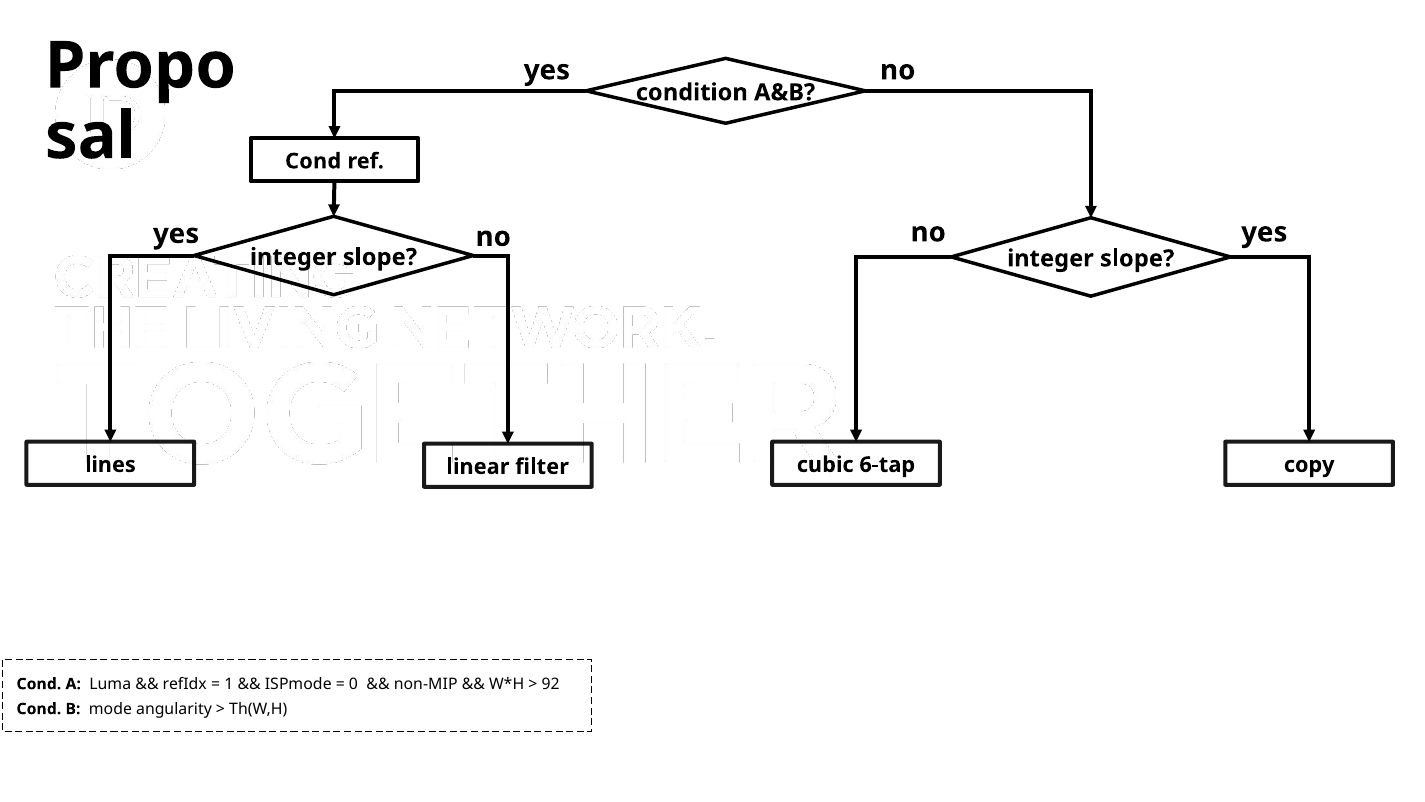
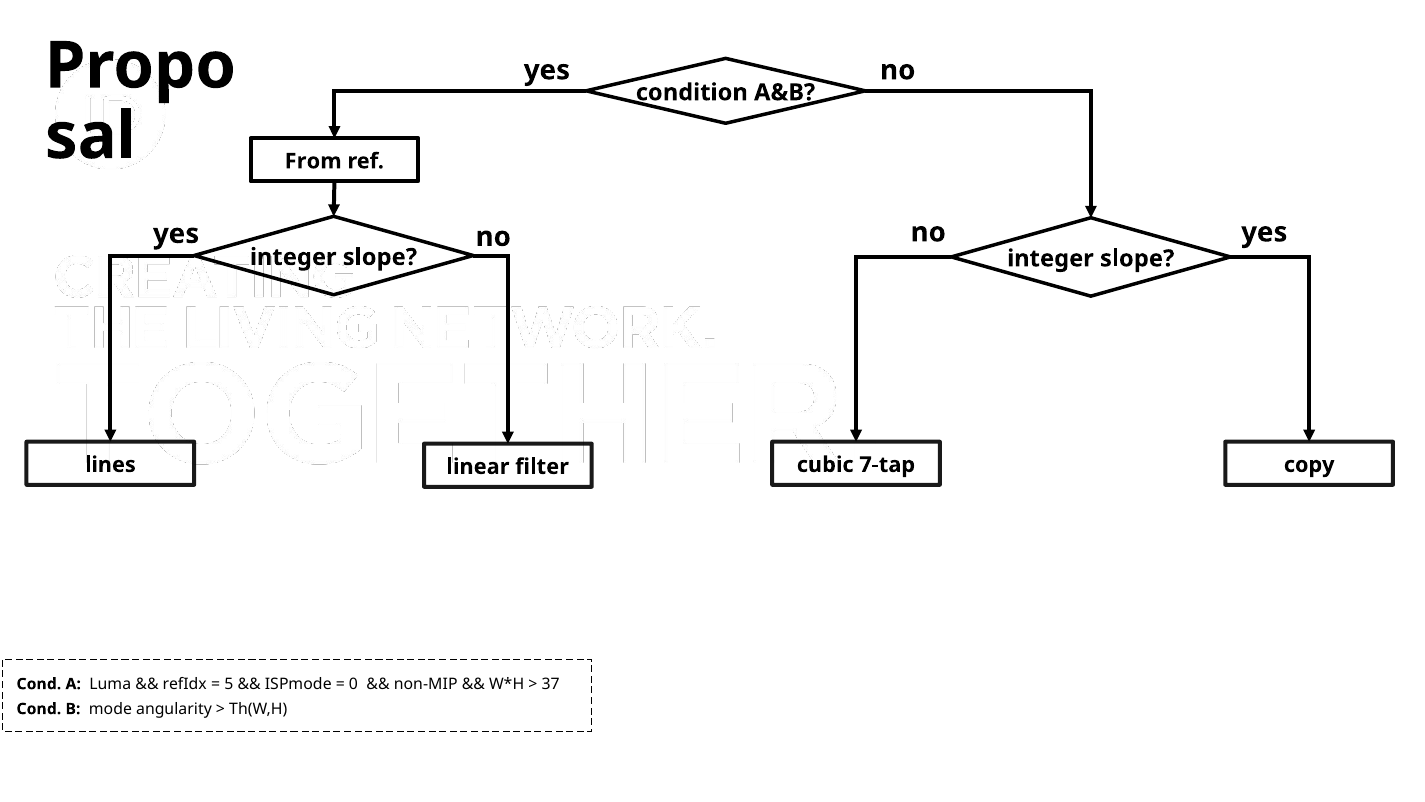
Cond: Cond -> From (313, 161)
6-tap: 6-tap -> 7-tap (887, 465)
1: 1 -> 5 (229, 684)
92: 92 -> 37 (551, 684)
